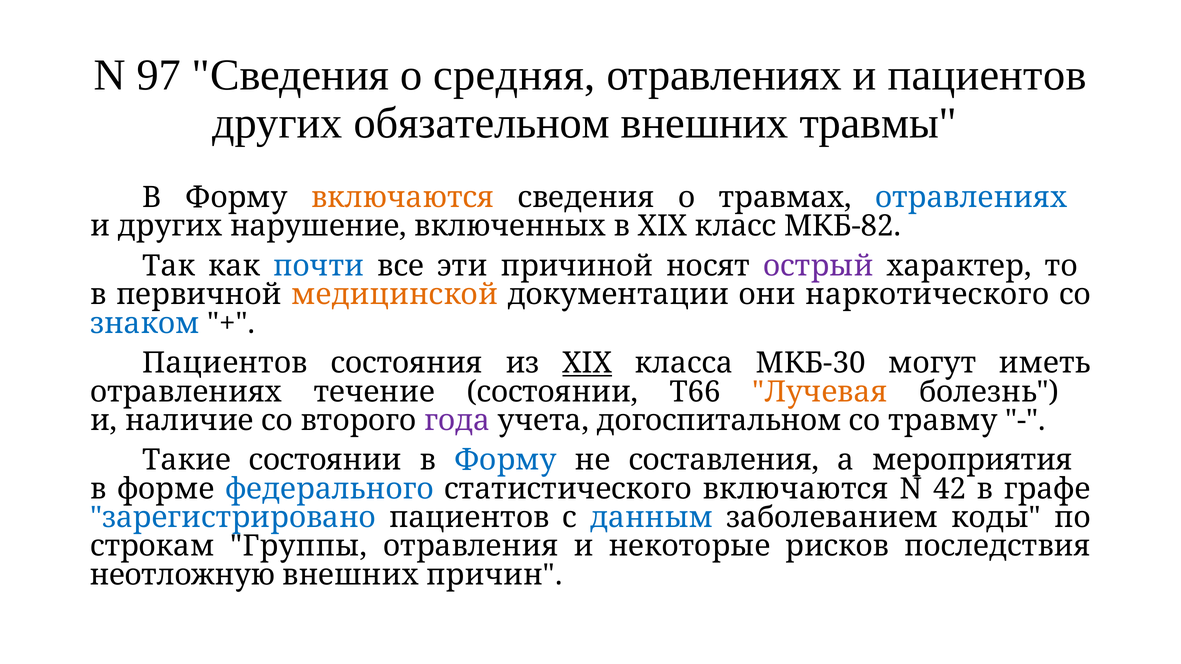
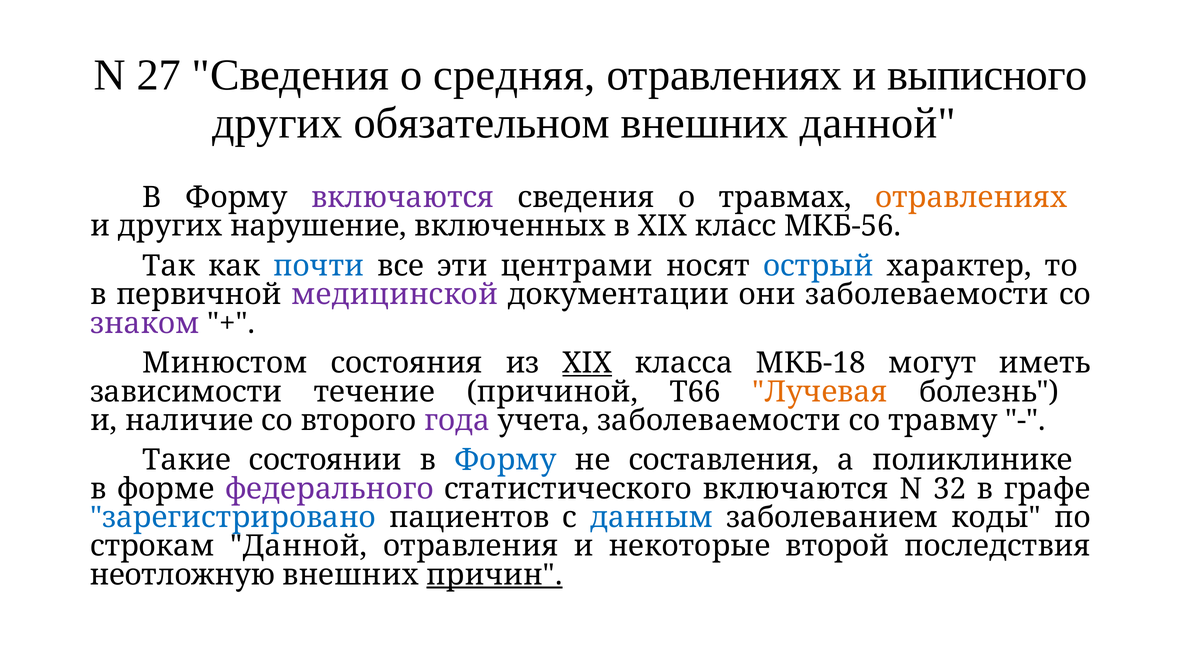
97: 97 -> 27 (159, 75)
и пациентов: пациентов -> выписного (987, 75)
внешних травмы: травмы -> данной (878, 123)
включаются colour: orange -> purple (403, 198)
отравлениях colour: blue -> orange (971, 198)
МКБ-82: МКБ-82 -> МКБ-56 (843, 226)
причиной: причиной -> центрами (577, 266)
острый colour: purple -> blue (818, 266)
медицинской colour: orange -> purple (395, 295)
они наркотического: наркотического -> заболеваемости (927, 295)
знаком colour: blue -> purple (145, 323)
Пациентов: Пациентов -> Минюстом (225, 363)
МКБ-30: МКБ-30 -> МКБ-18 (811, 363)
отравлениях: отравлениях -> зависимости (186, 392)
течение состоянии: состоянии -> причиной (552, 392)
учета догоспитальном: догоспитальном -> заболеваемости (719, 421)
мероприятия: мероприятия -> поликлинике (972, 460)
федерального colour: blue -> purple (329, 489)
42: 42 -> 32 (950, 489)
строкам Группы: Группы -> Данной (299, 546)
рисков: рисков -> второй (837, 546)
причин underline: none -> present (494, 575)
